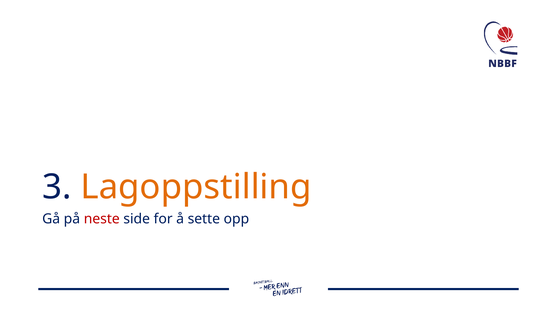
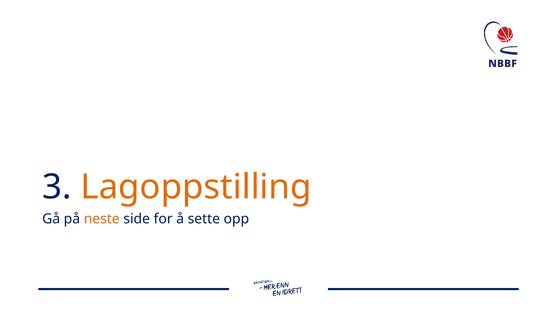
neste colour: red -> orange (102, 219)
